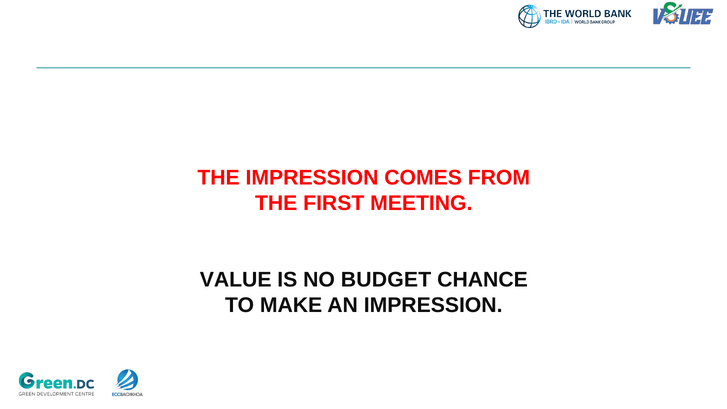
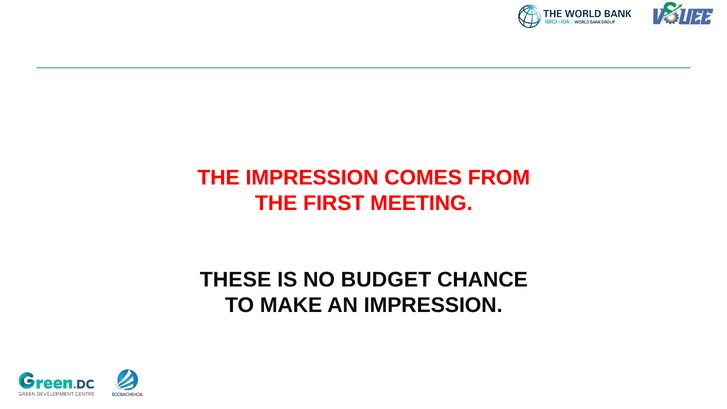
VALUE: VALUE -> THESE (236, 280)
